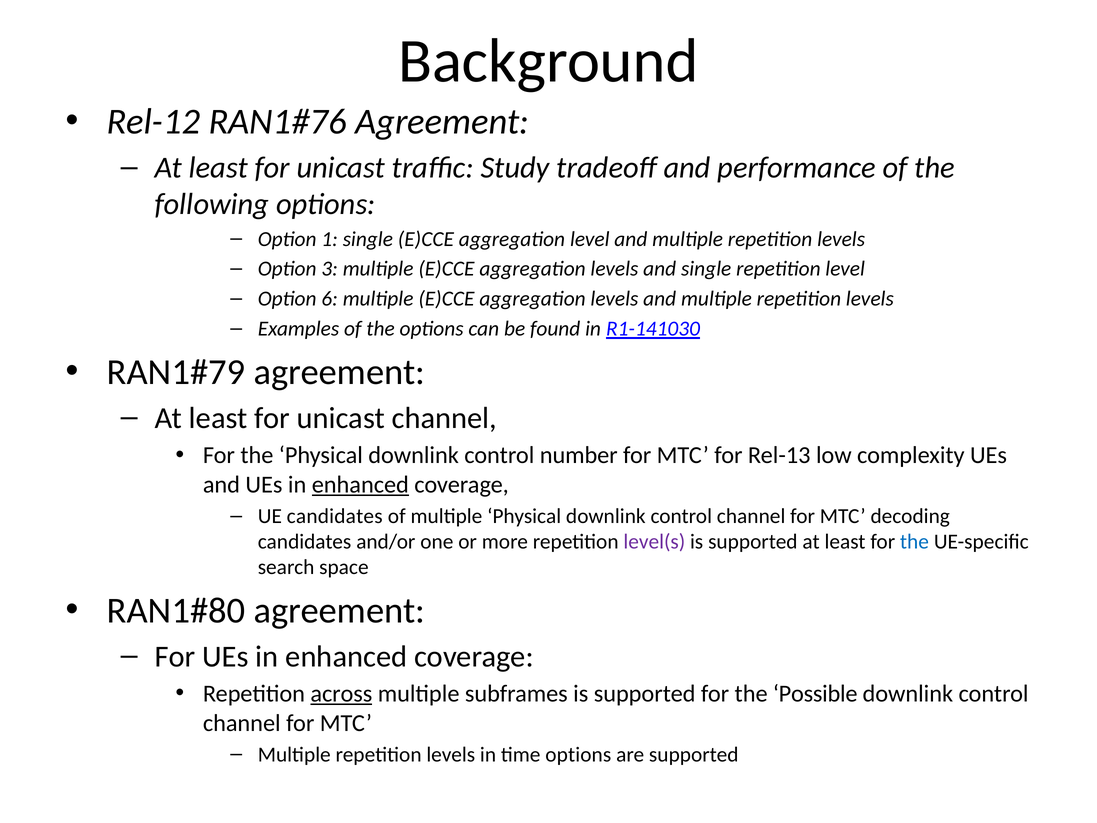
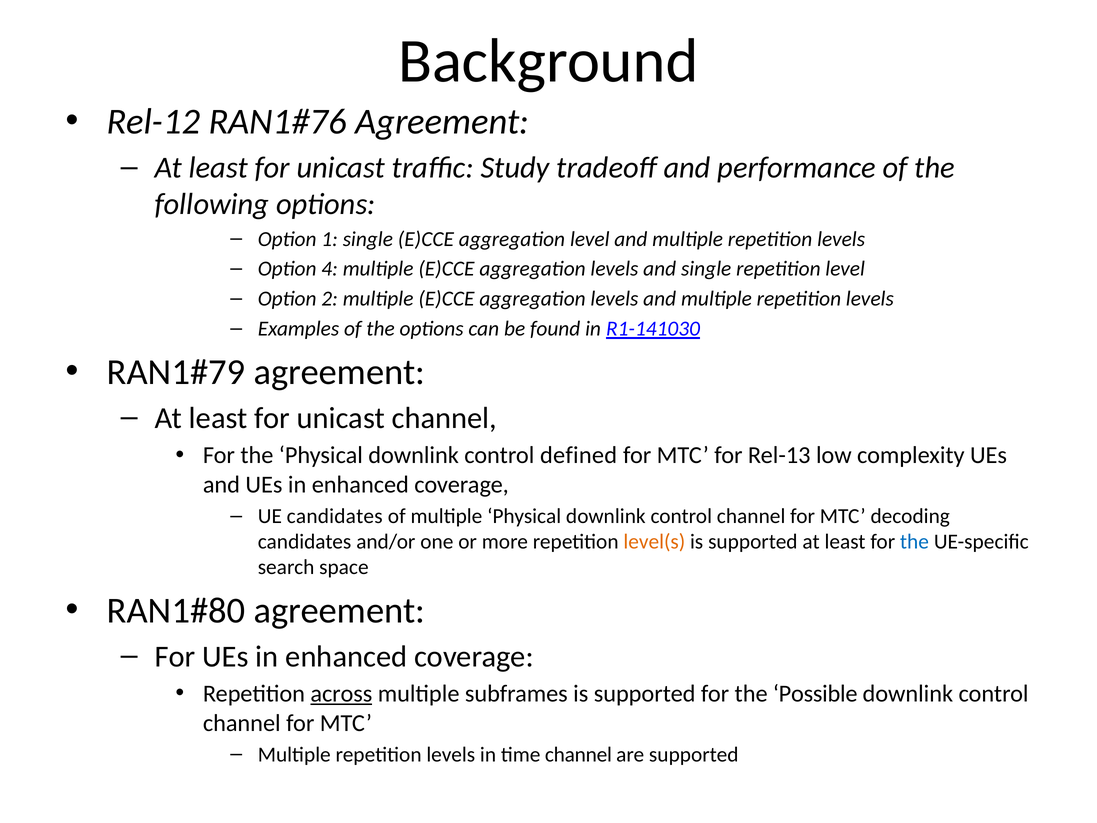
3: 3 -> 4 (330, 269)
6: 6 -> 2 (330, 299)
number: number -> defined (579, 455)
enhanced underline: present -> none (360, 485)
level(s colour: purple -> orange (654, 542)
time options: options -> channel (578, 754)
